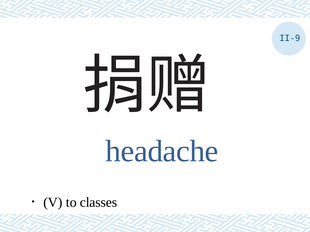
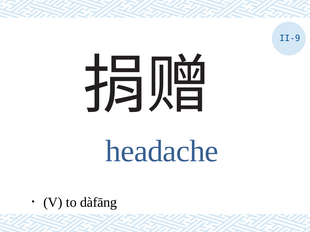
classes: classes -> dàfāng (99, 203)
